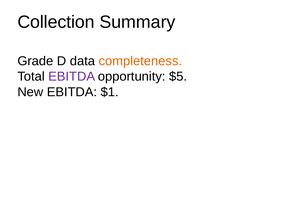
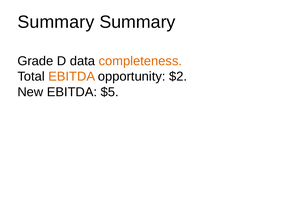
Collection: Collection -> Summary (56, 22)
EBITDA colour: purple -> orange (72, 77)
$5: $5 -> $2 (178, 77)
$1: $1 -> $5 (110, 92)
